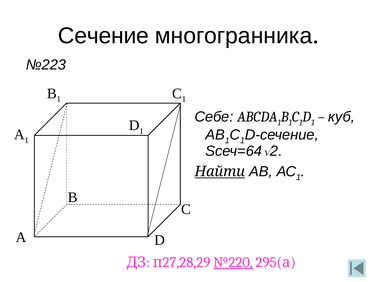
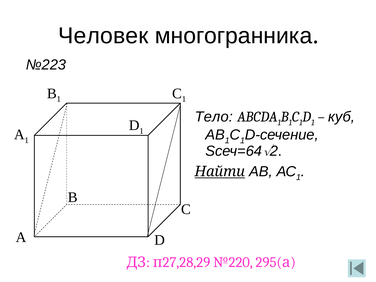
Сечение: Сечение -> Человек (103, 36)
Себе: Себе -> Тело (214, 117)
№220 underline: present -> none (233, 262)
